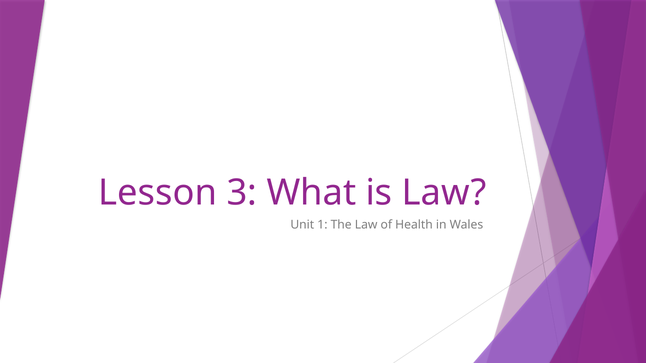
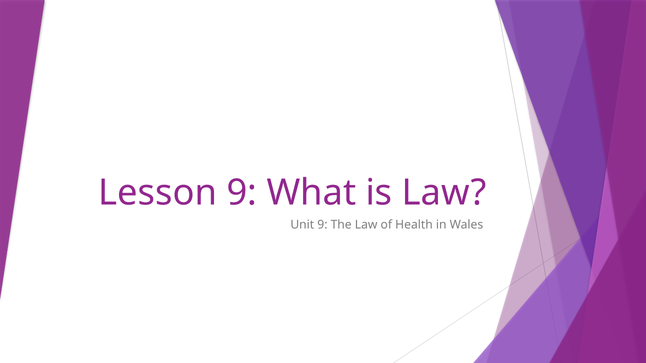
Lesson 3: 3 -> 9 (242, 193)
Unit 1: 1 -> 9 (322, 225)
